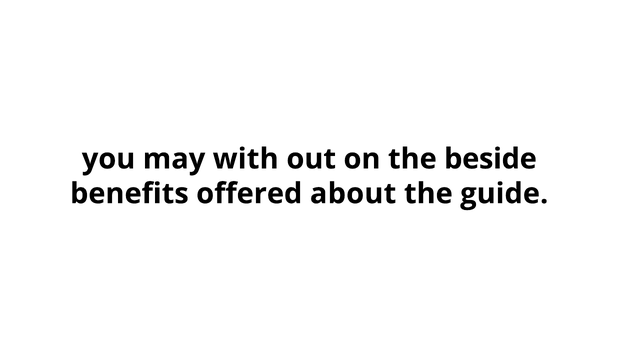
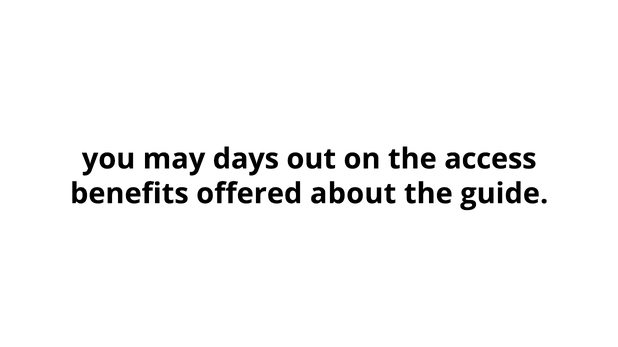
with: with -> days (246, 159)
beside: beside -> access (490, 159)
